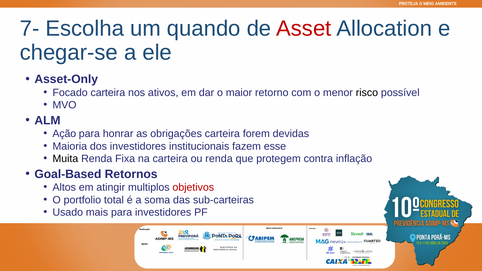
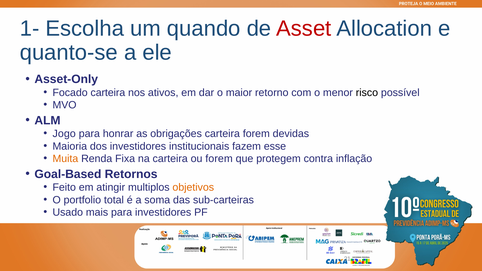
7-: 7- -> 1- (30, 29)
chegar-se: chegar-se -> quanto-se (69, 52)
Ação: Ação -> Jogo (64, 134)
Muita colour: black -> orange (65, 159)
ou renda: renda -> forem (219, 159)
Altos: Altos -> Feito (64, 188)
objetivos colour: red -> orange (193, 188)
